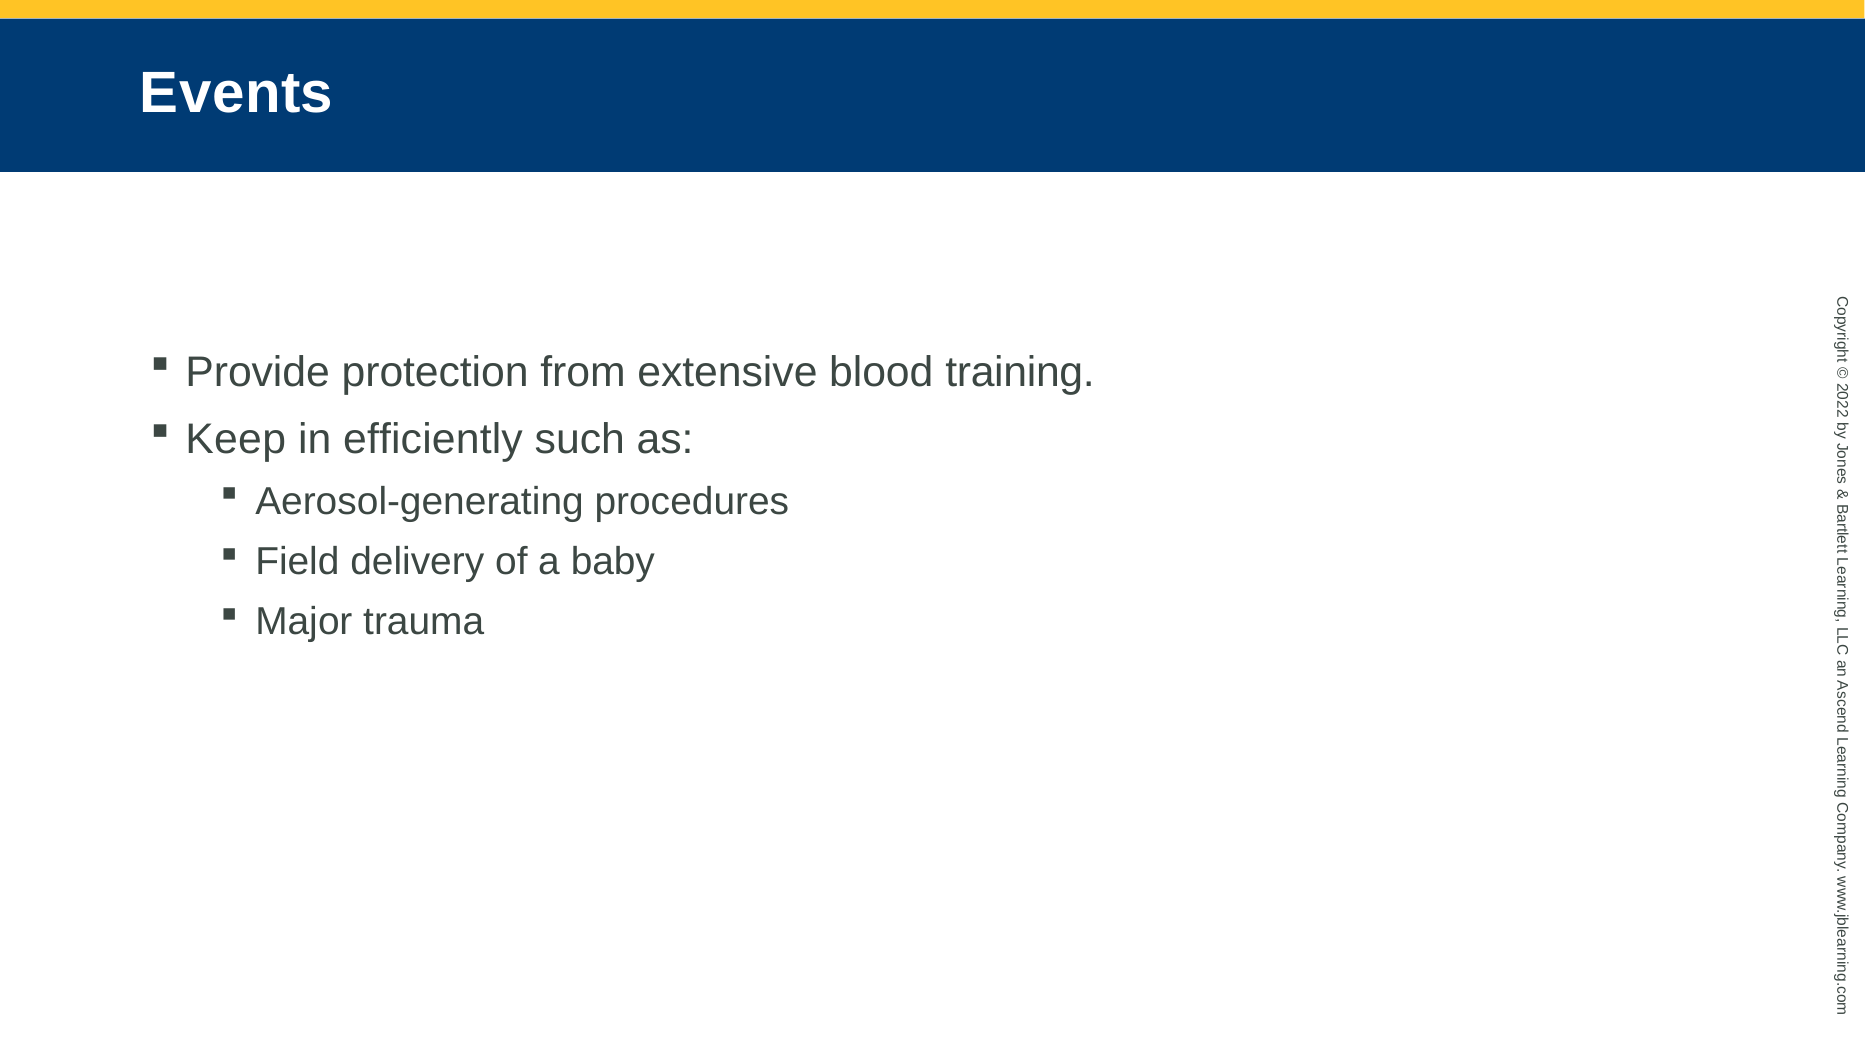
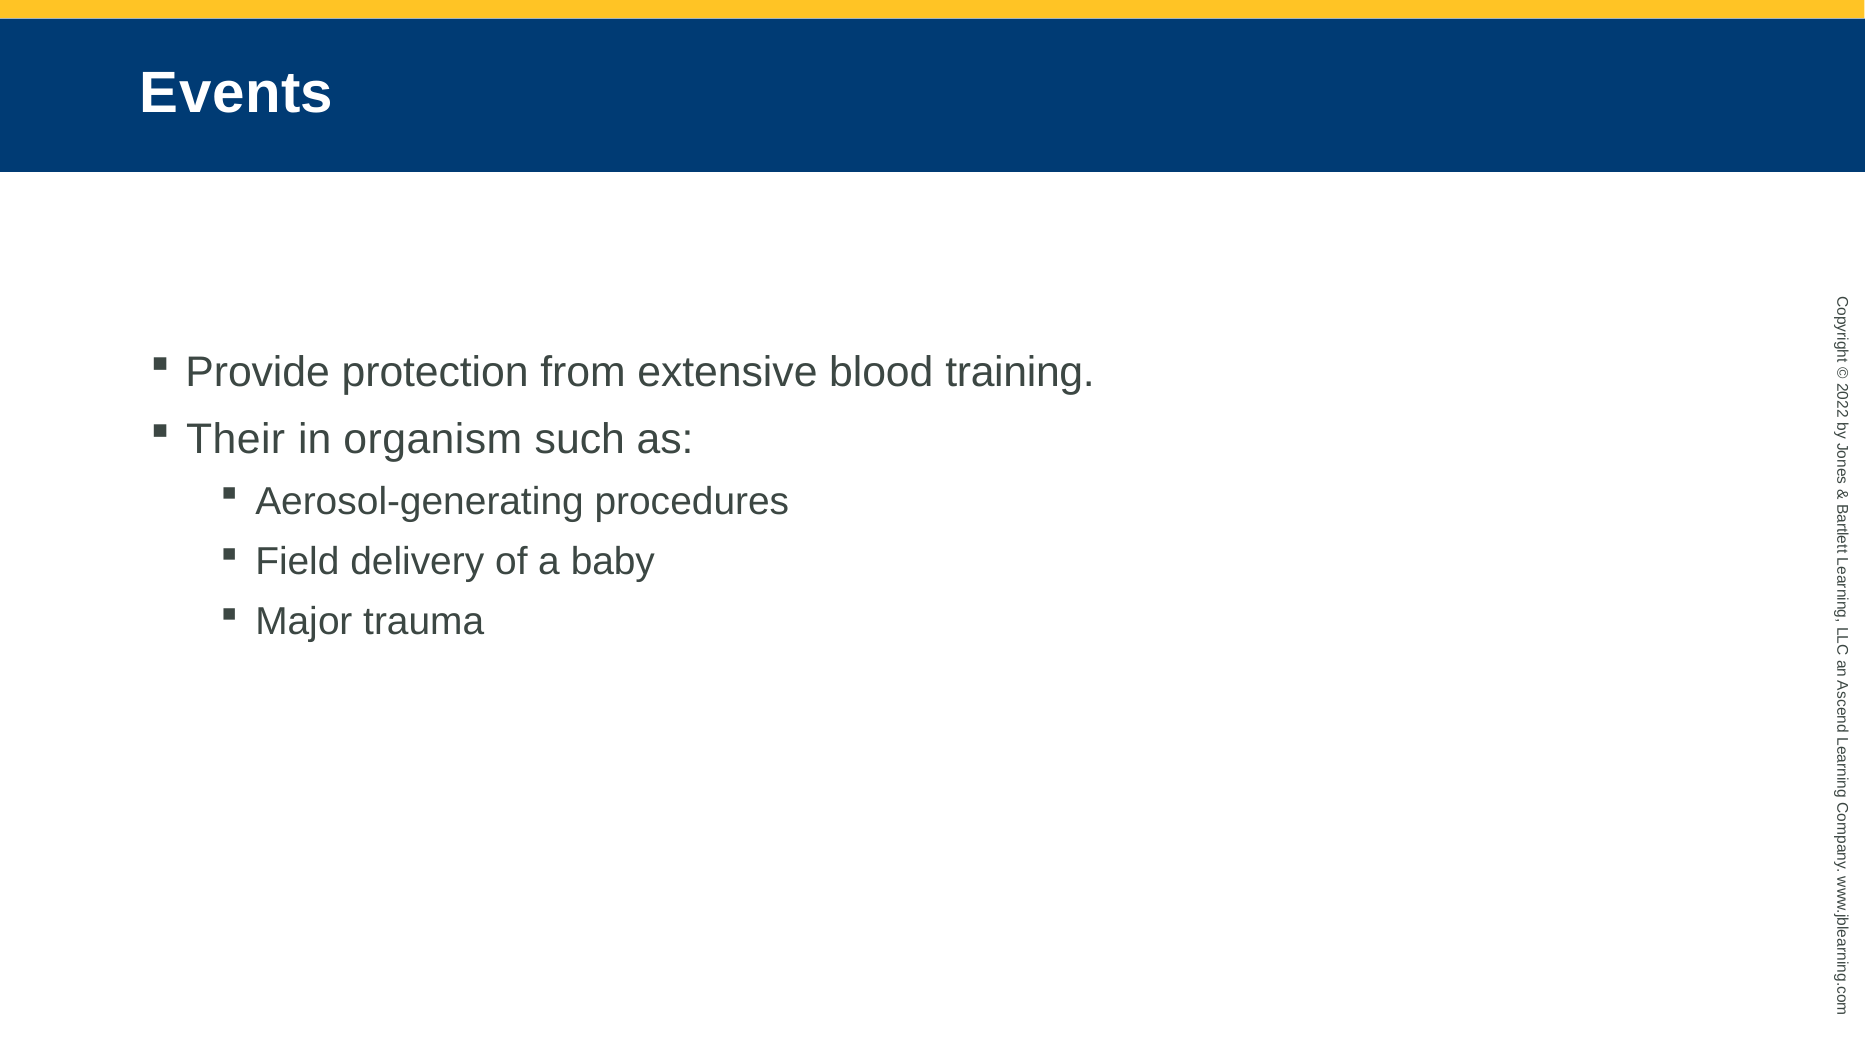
Keep: Keep -> Their (236, 439)
efficiently: efficiently -> organism (433, 439)
